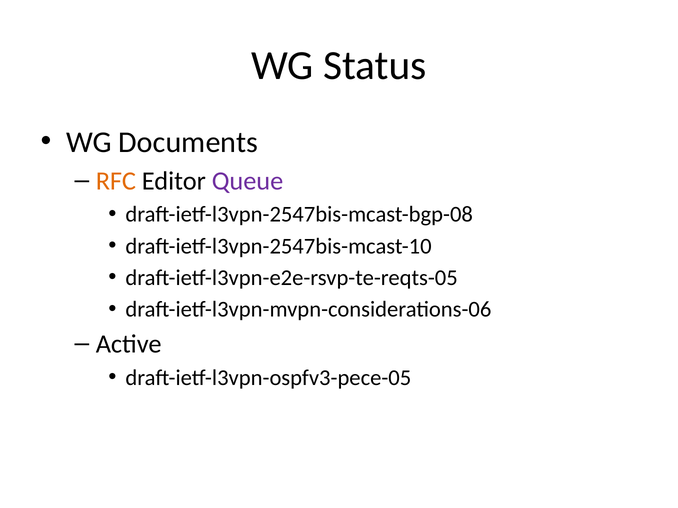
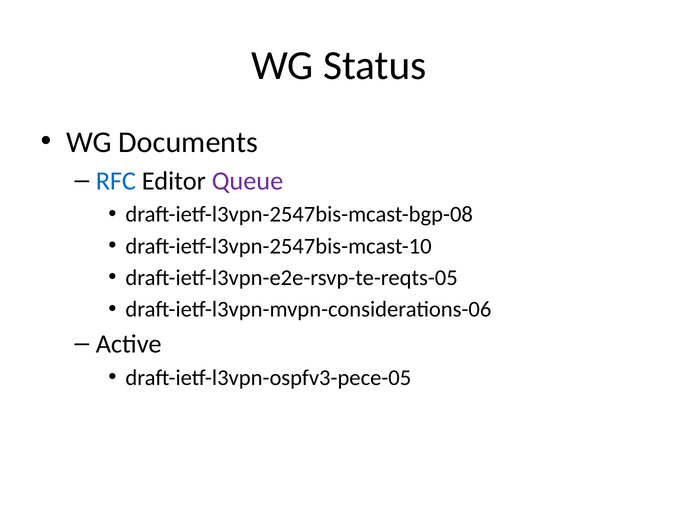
RFC colour: orange -> blue (116, 181)
